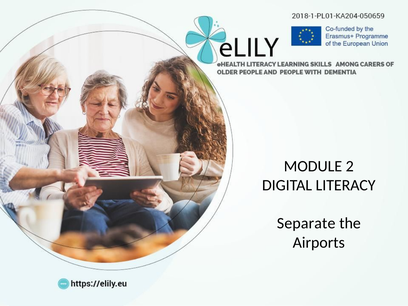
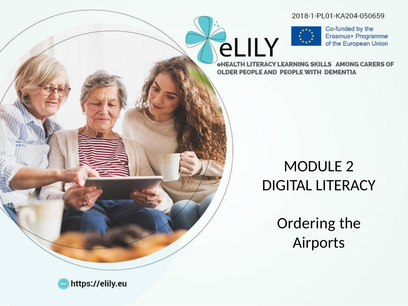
Separate: Separate -> Ordering (306, 223)
